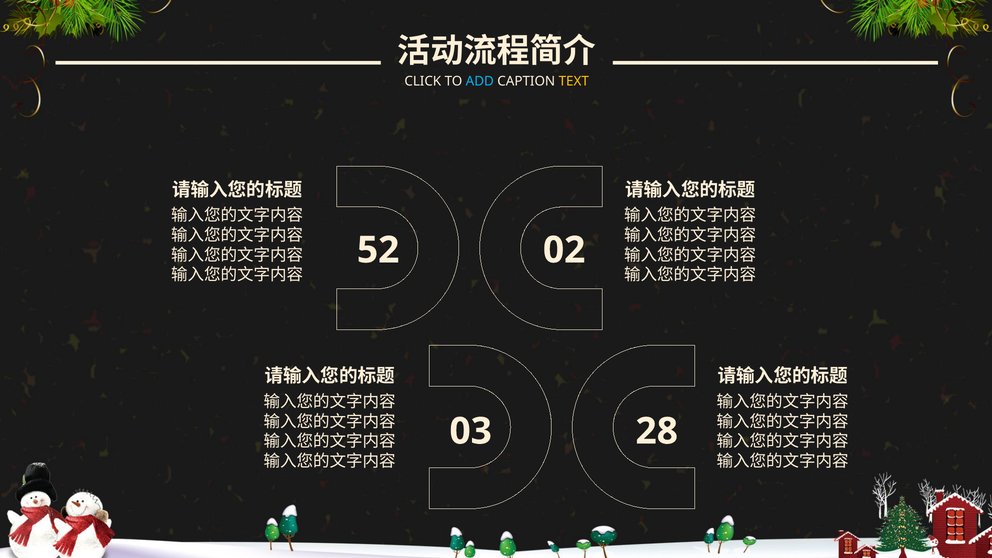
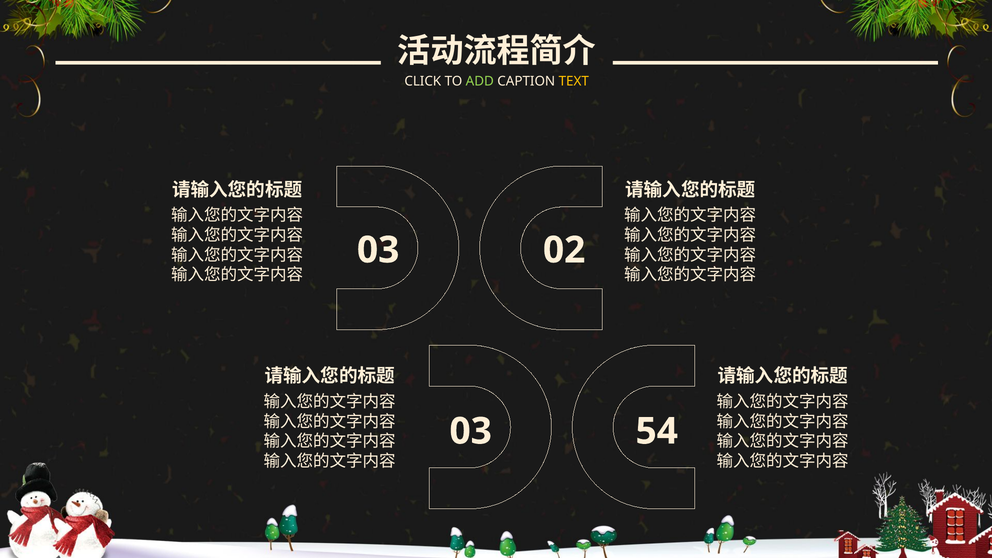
ADD colour: light blue -> light green (480, 81)
52: 52 -> 03 (378, 250)
28: 28 -> 54 (657, 431)
